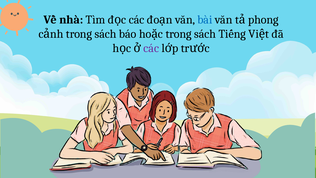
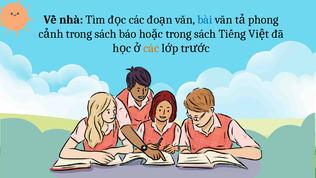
các colour: purple -> orange (151, 48)
